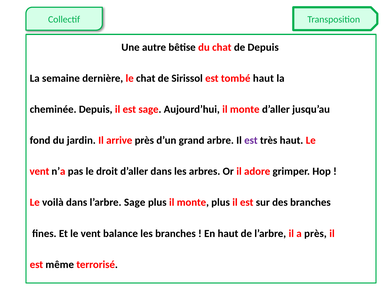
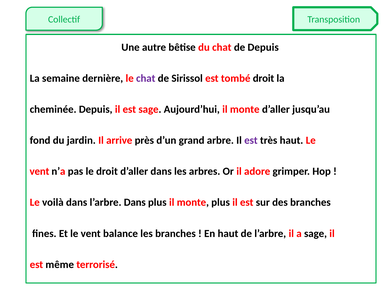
chat colour: black -> purple (146, 78)
tombé haut: haut -> droit (264, 78)
l’arbre Sage: Sage -> Dans (135, 202)
a près: près -> sage (316, 233)
